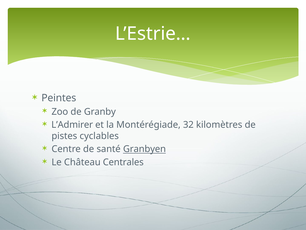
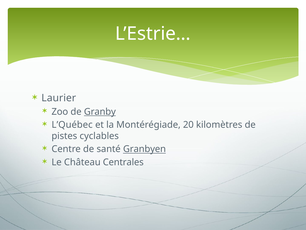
Peintes: Peintes -> Laurier (59, 98)
Granby underline: none -> present (100, 111)
L’Admirer: L’Admirer -> L’Québec (72, 125)
32: 32 -> 20 (188, 125)
